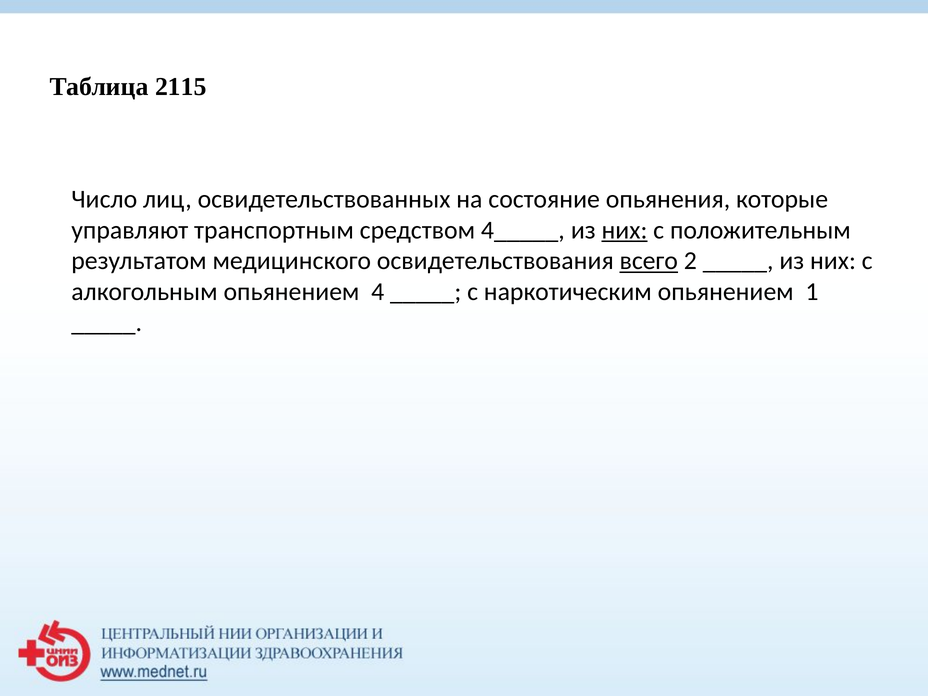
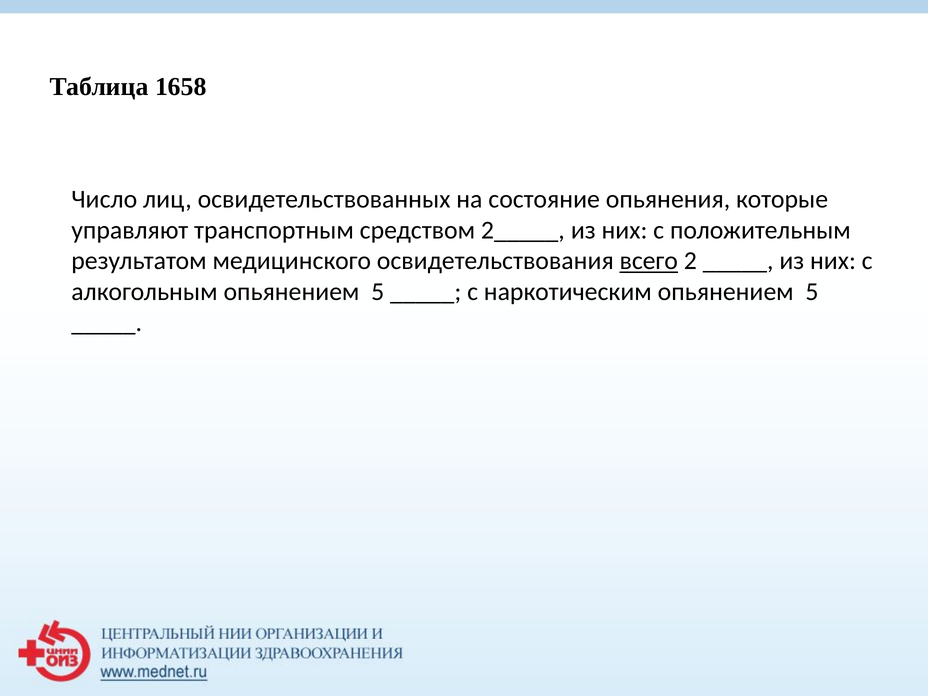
2115: 2115 -> 1658 (181, 87)
4_____: 4_____ -> 2_____ (523, 230)
них underline: present -> none (624, 230)
алкогольным опьянением 4: 4 -> 5 (378, 292)
наркотическим опьянением 1: 1 -> 5 (812, 292)
